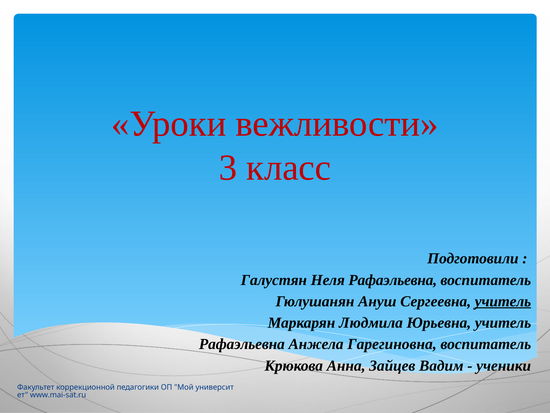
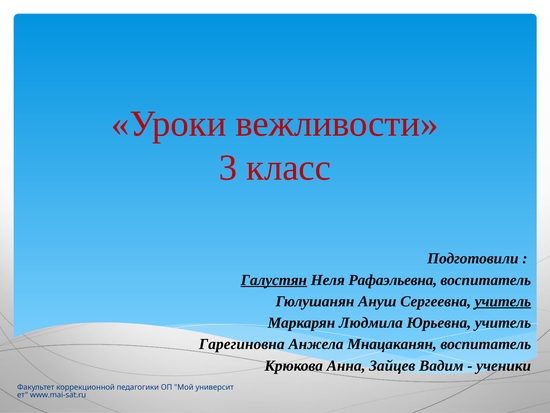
Галустян underline: none -> present (274, 280)
Рафаэльевна: Рафаэльевна -> Гарегиновна (242, 344)
Гарегиновна: Гарегиновна -> Мнацаканян (392, 344)
